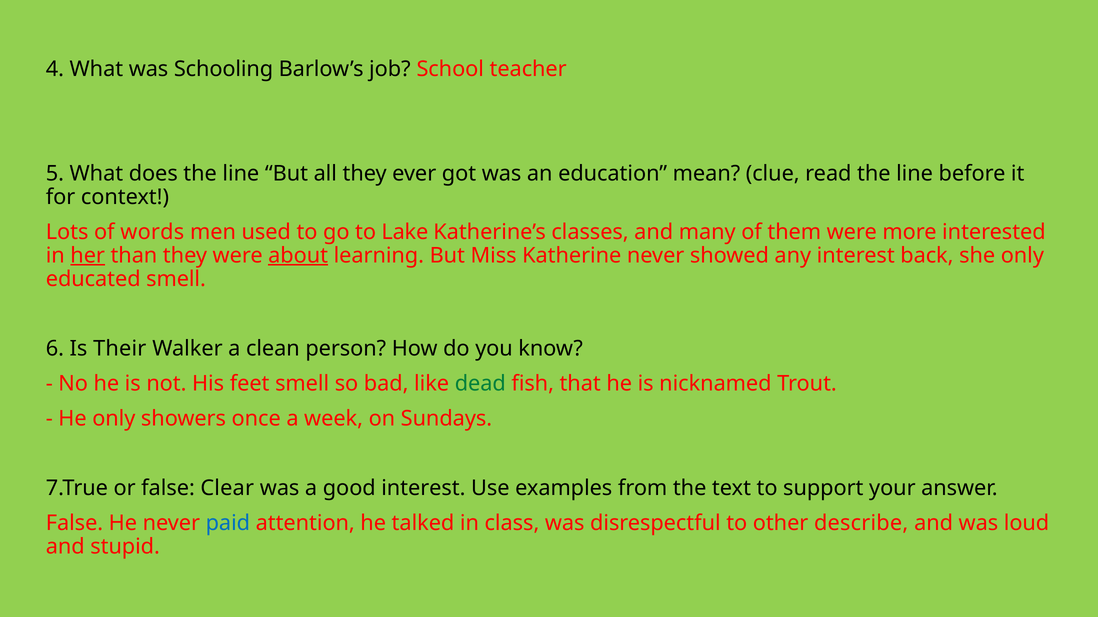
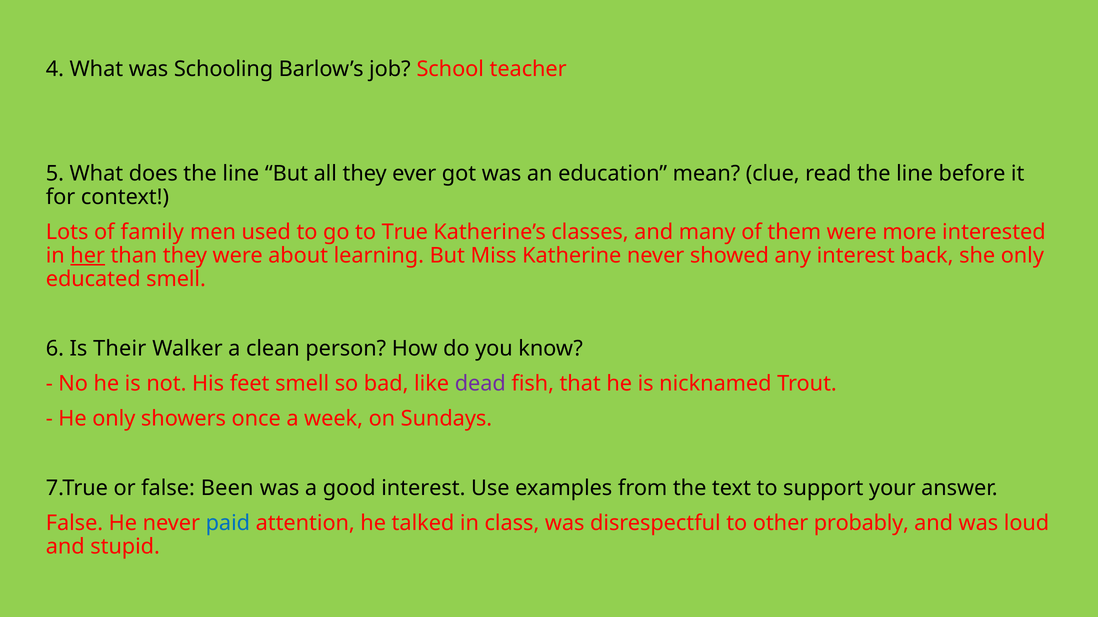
words: words -> family (152, 232)
Lake: Lake -> True (405, 232)
about underline: present -> none (298, 256)
dead colour: green -> purple (480, 384)
Clear: Clear -> Been (227, 489)
describe: describe -> probably (861, 524)
